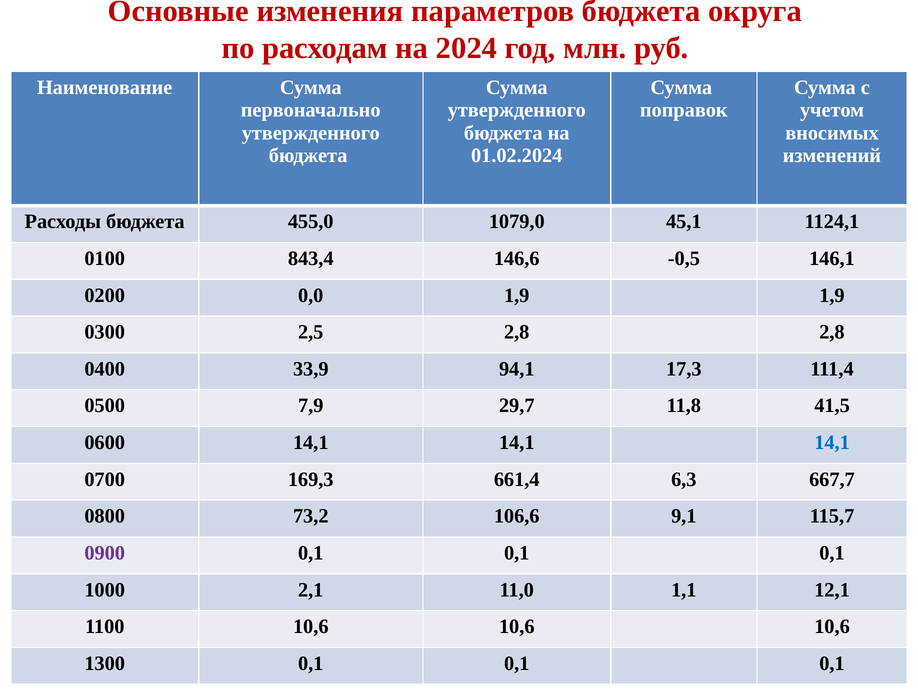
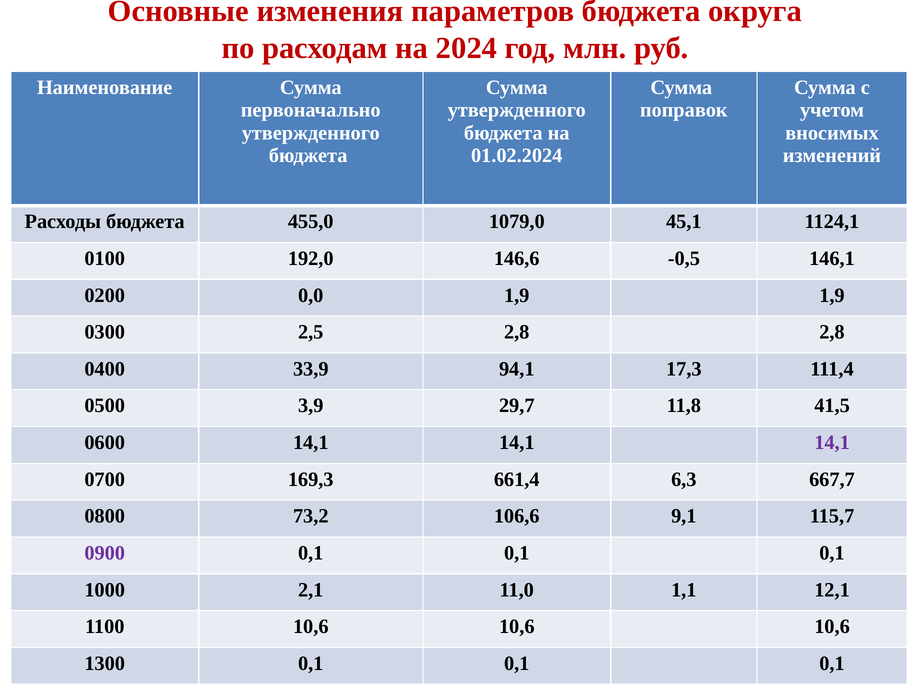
843,4: 843,4 -> 192,0 (311, 258)
7,9: 7,9 -> 3,9 (311, 405)
14,1 colour: blue -> purple (832, 442)
